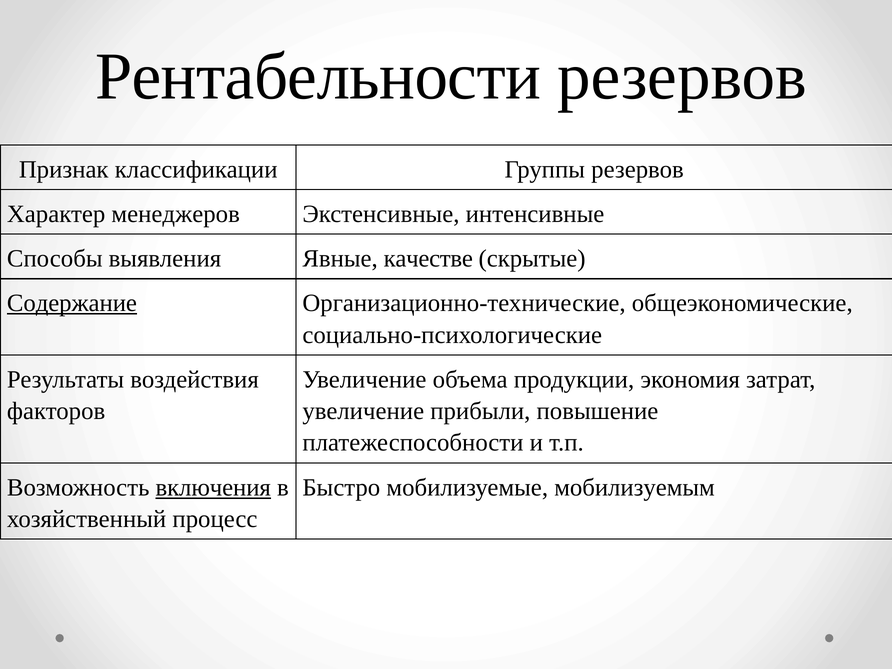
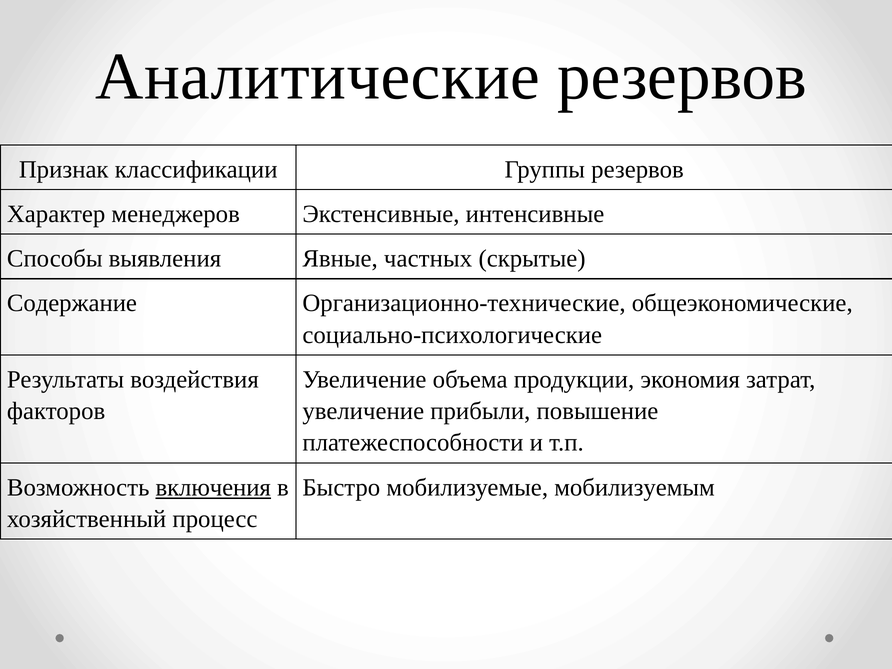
Рентабельности: Рентабельности -> Аналитические (318, 77)
качестве: качестве -> частных (428, 259)
Содержание underline: present -> none (72, 303)
